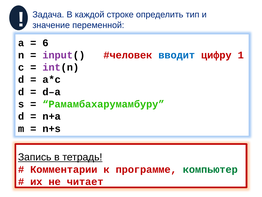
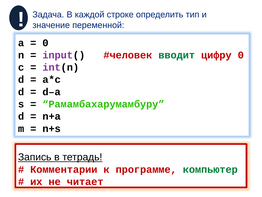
6: 6 -> 0 (45, 43)
вводит colour: blue -> green (177, 55)
цифру 1: 1 -> 0 (241, 55)
